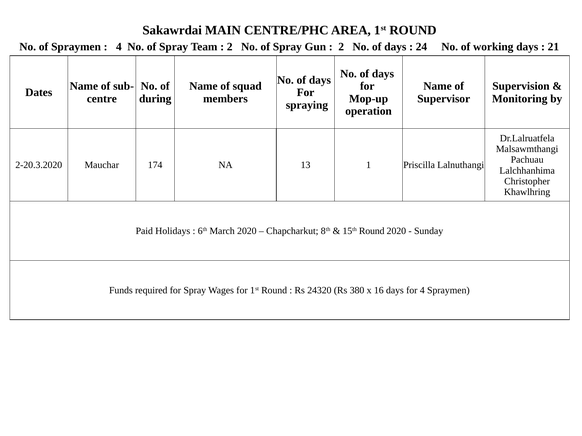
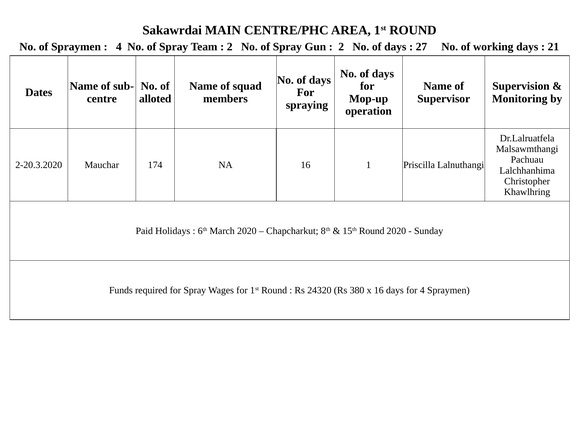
24: 24 -> 27 (421, 47)
during: during -> alloted (155, 99)
NA 13: 13 -> 16 (306, 165)
